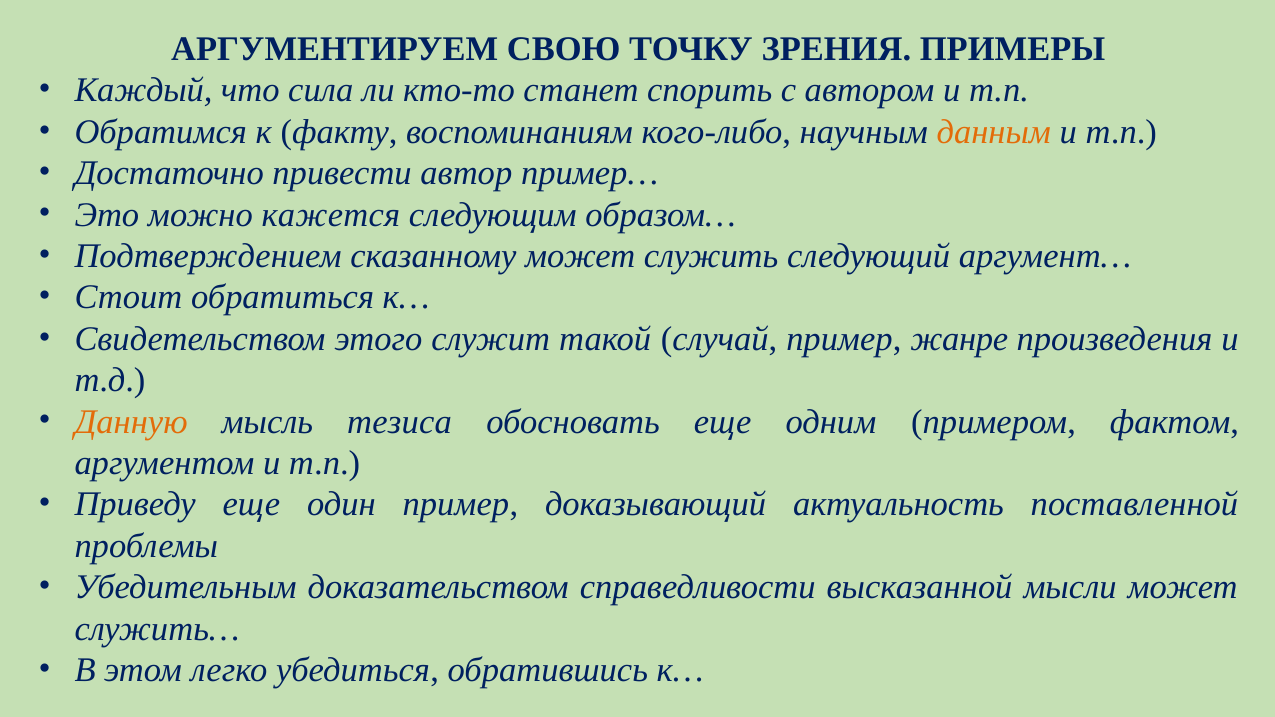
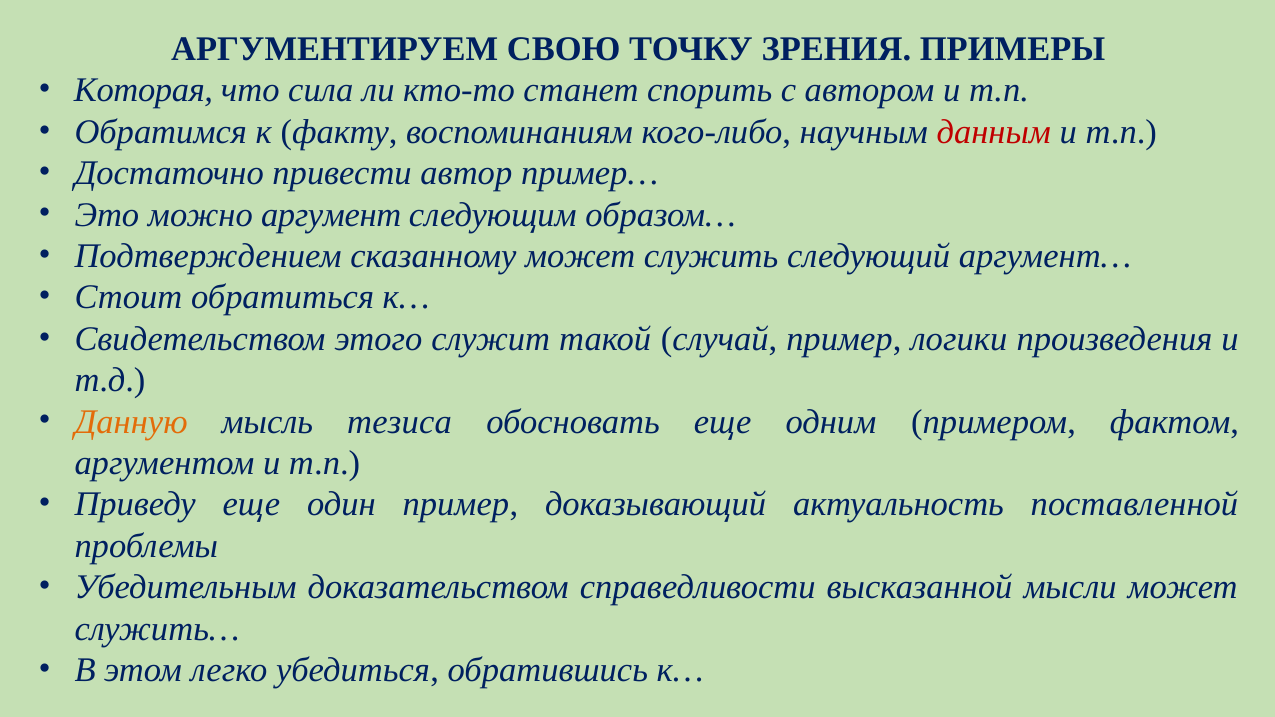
Каждый: Каждый -> Которая (144, 90)
данным colour: orange -> red (994, 132)
кажется: кажется -> аргумент (331, 215)
жанре: жанре -> логики (959, 339)
